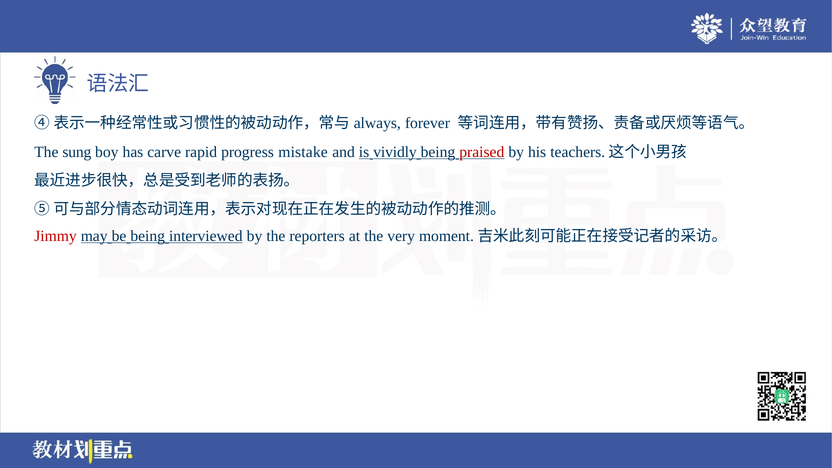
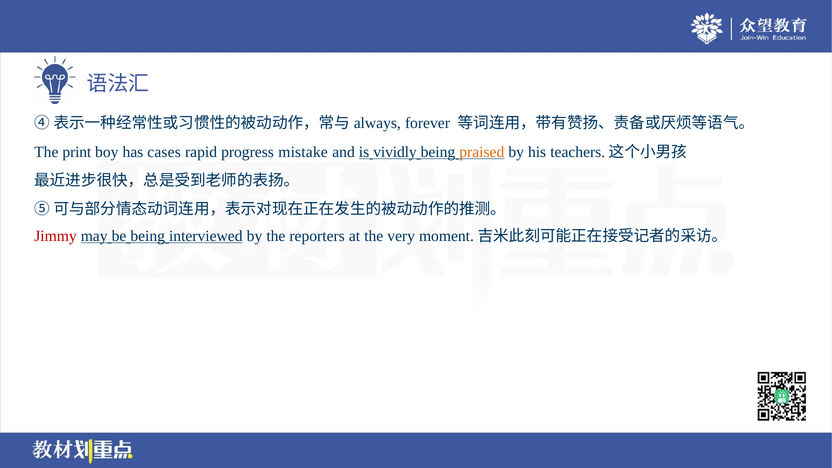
sung: sung -> print (77, 152)
carve: carve -> cases (164, 152)
praised colour: red -> orange (482, 152)
